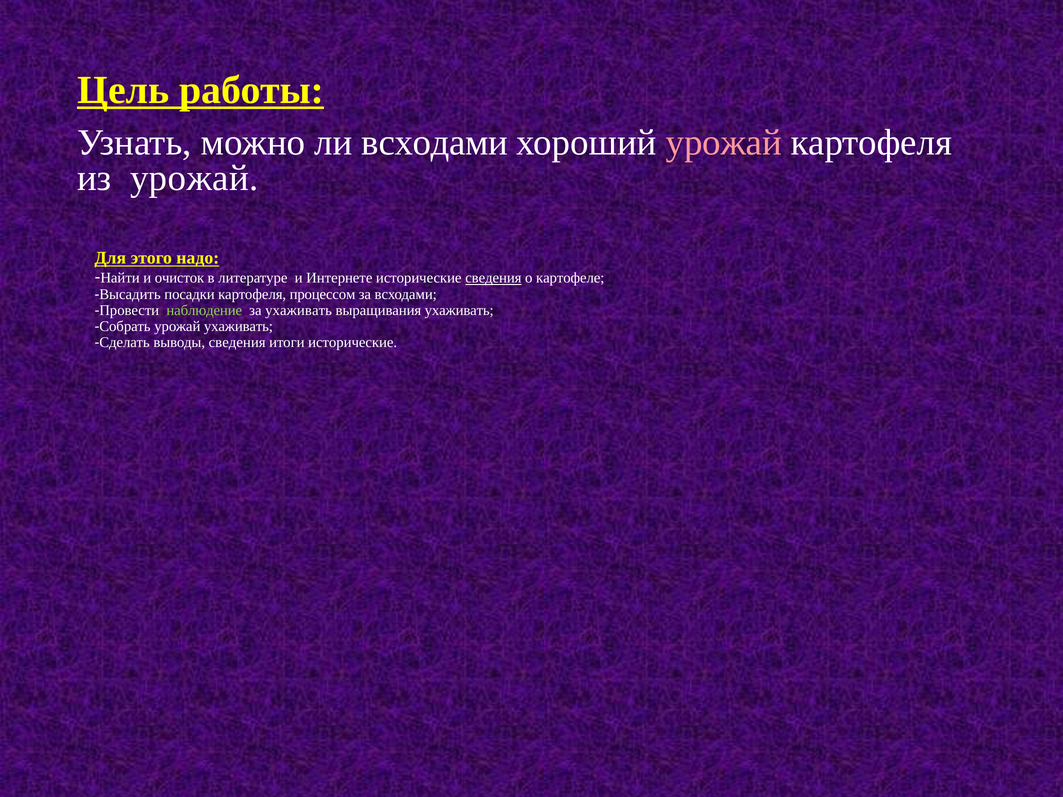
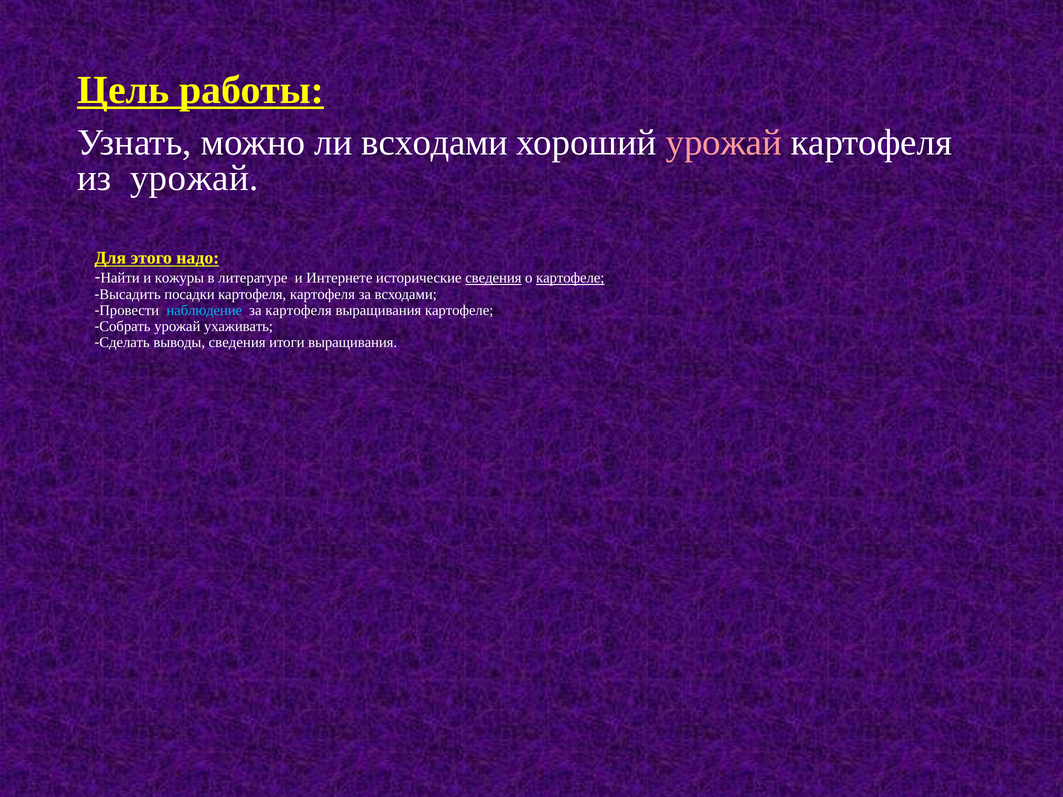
очисток: очисток -> кожуры (179, 278)
картофеле underline: none -> present (570, 278)
картофеля процессом: процессом -> картофеля (322, 294)
наблюдение colour: light green -> light blue (204, 310)
за ухаживать: ухаживать -> картофеля (299, 310)
выращивания ухаживать: ухаживать -> картофеле (459, 310)
итоги исторические: исторические -> выращивания (353, 342)
